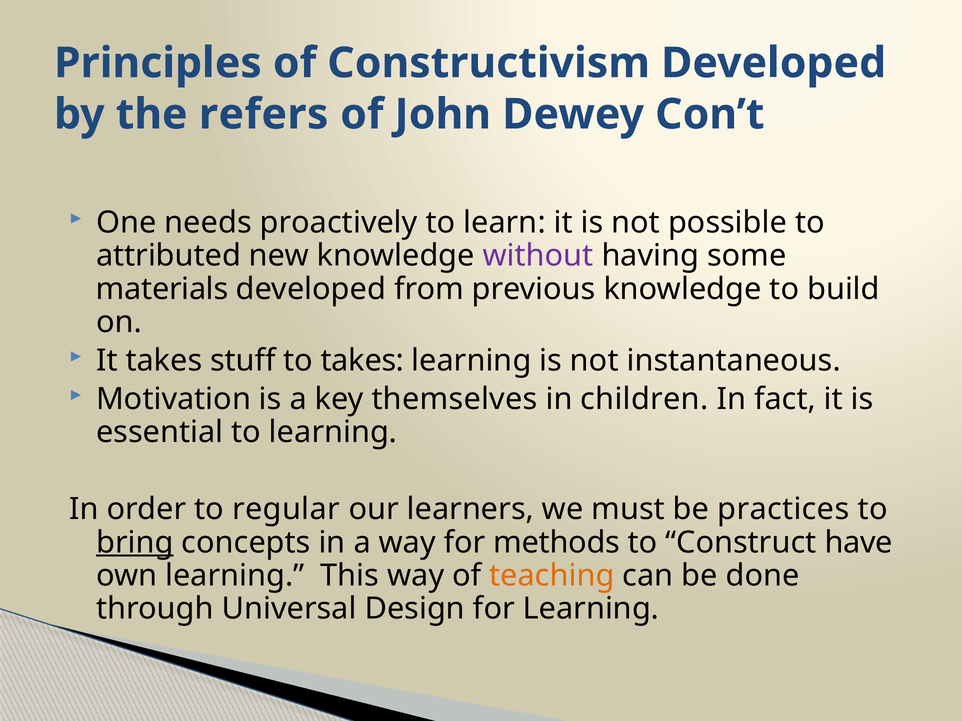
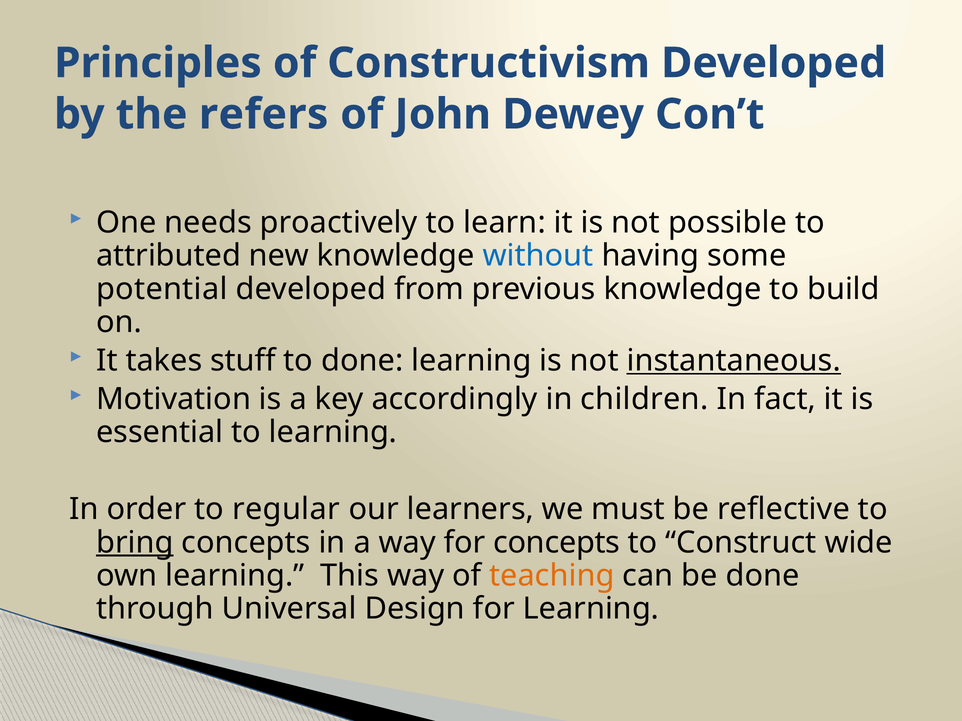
without colour: purple -> blue (538, 256)
materials: materials -> potential (162, 289)
to takes: takes -> done (362, 361)
instantaneous underline: none -> present (734, 361)
themselves: themselves -> accordingly (455, 399)
practices: practices -> reflective (784, 510)
for methods: methods -> concepts (557, 543)
have: have -> wide (859, 543)
